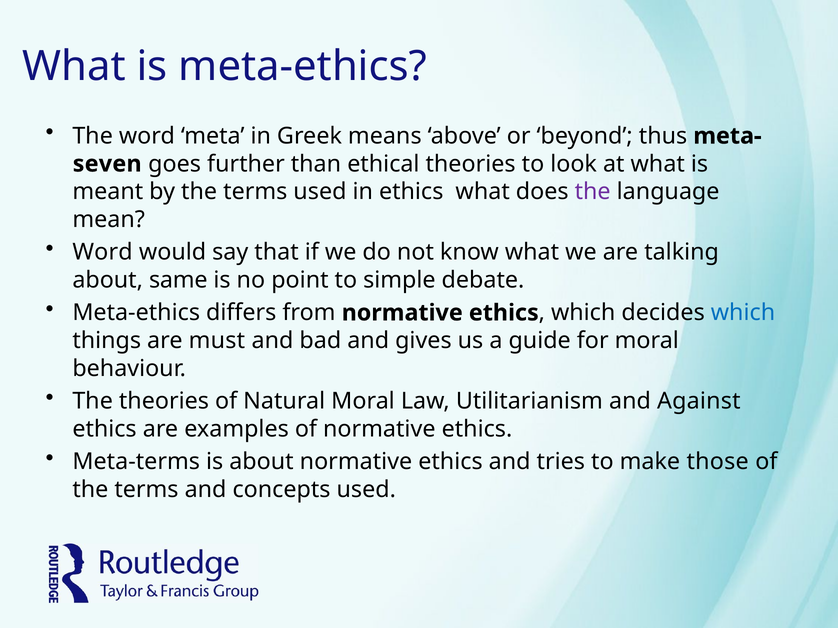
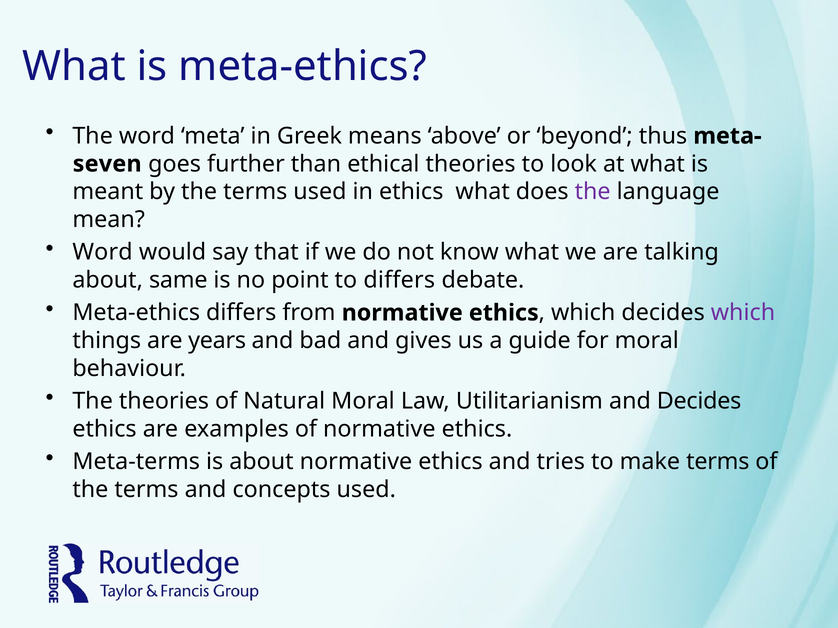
to simple: simple -> differs (399, 280)
which colour: blue -> purple (743, 313)
must: must -> years (217, 341)
and Against: Against -> Decides (699, 402)
make those: those -> terms (718, 462)
